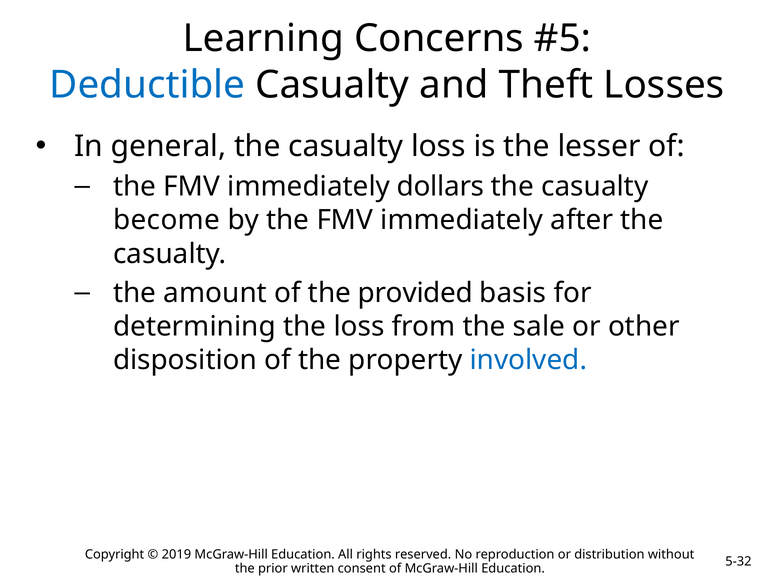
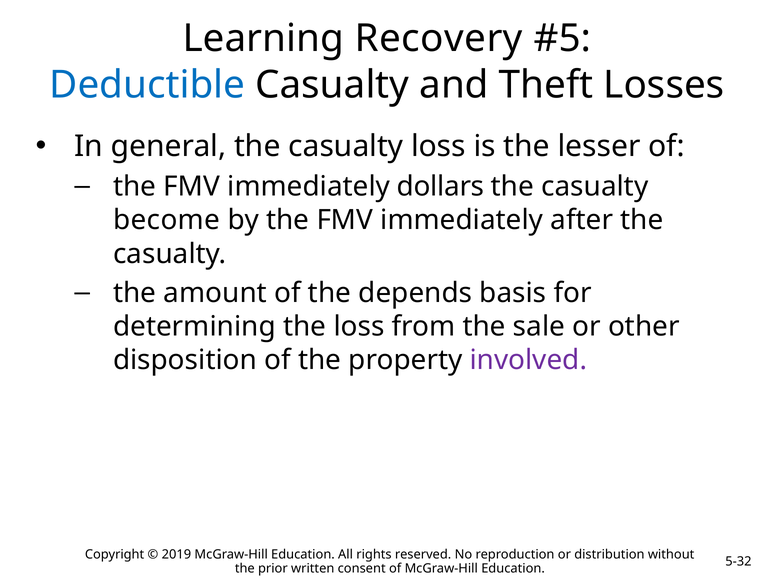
Concerns: Concerns -> Recovery (439, 39)
provided: provided -> depends (415, 293)
involved colour: blue -> purple (528, 360)
